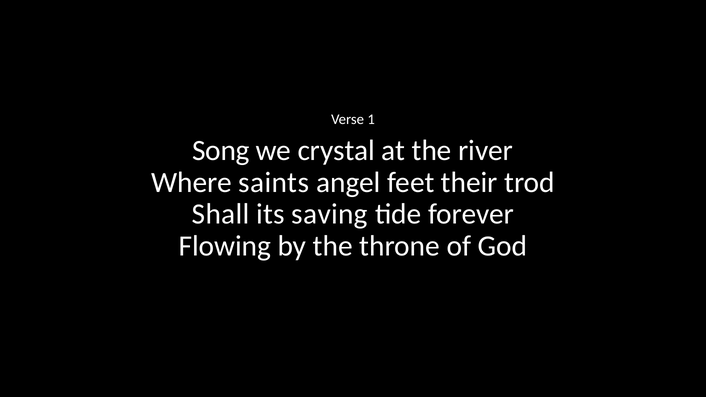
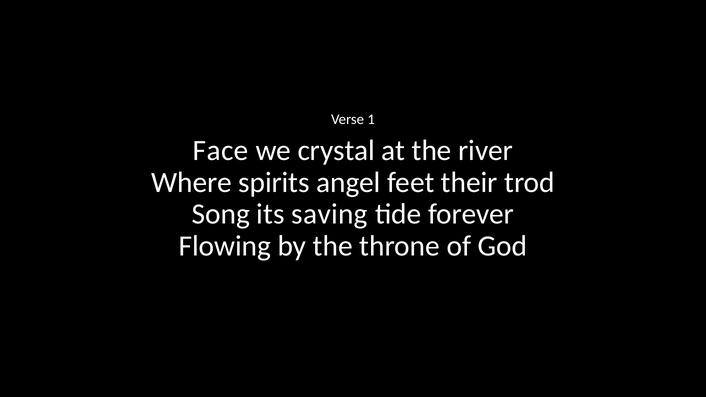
Song: Song -> Face (221, 151)
saints: saints -> spirits (274, 182)
Shall: Shall -> Song (221, 214)
